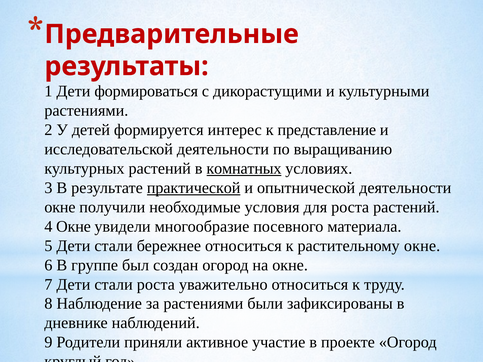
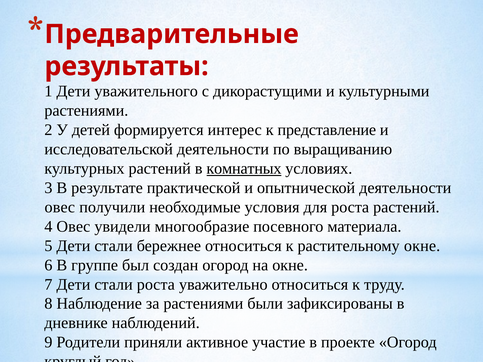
формироваться: формироваться -> уважительного (146, 91)
практической underline: present -> none (194, 188)
окне: окне -> овес (60, 207)
4 Окне: Окне -> Овес (73, 227)
